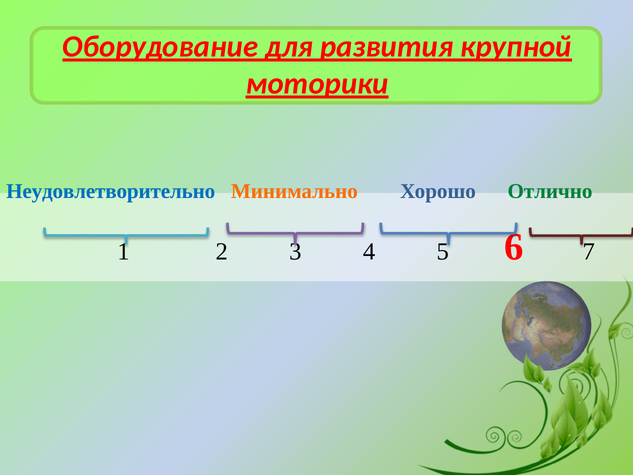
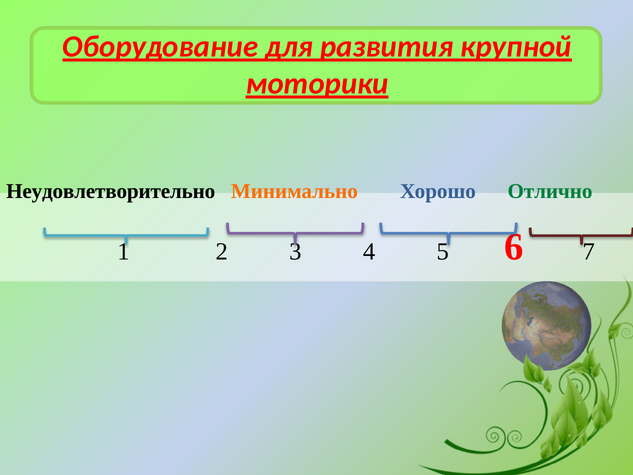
Неудовлетворительно colour: blue -> black (111, 191)
